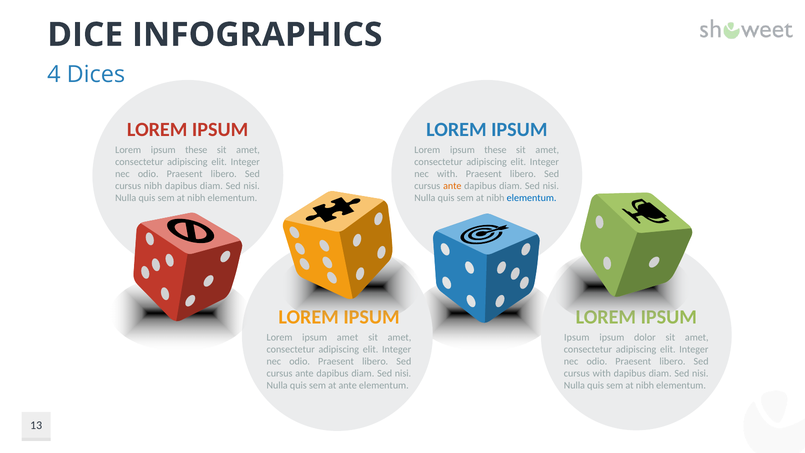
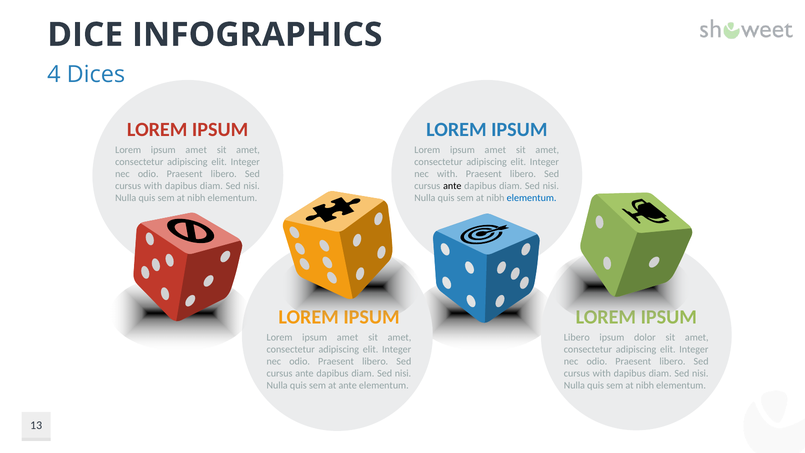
these: these -> amet (196, 150)
these: these -> amet (495, 150)
nibh: nibh -> with (153, 186)
ante colour: orange -> black (452, 186)
Ipsum: Ipsum -> Libero (577, 337)
